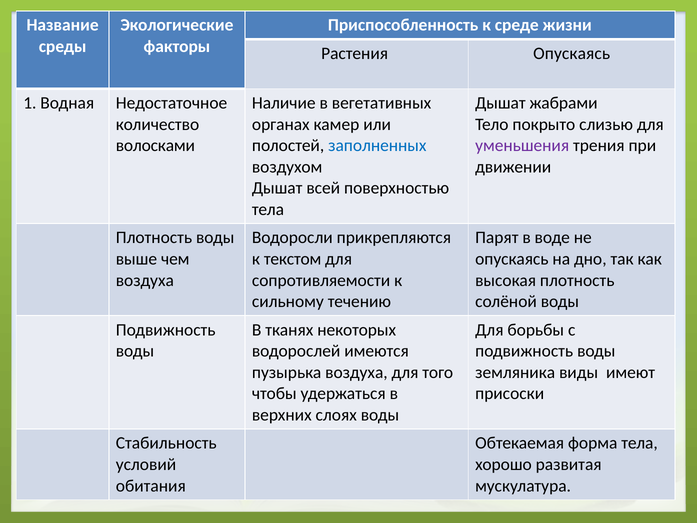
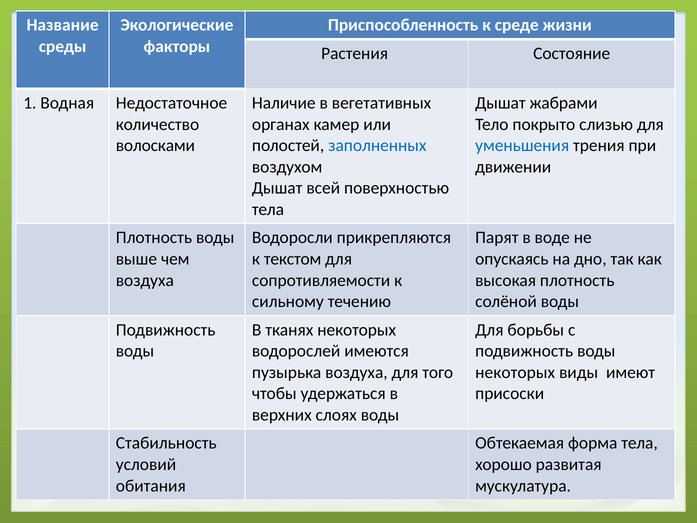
Растения Опускаясь: Опускаясь -> Состояние (572, 53)
уменьшения colour: purple -> blue (522, 146)
земляника: земляника -> некоторых (515, 372)
